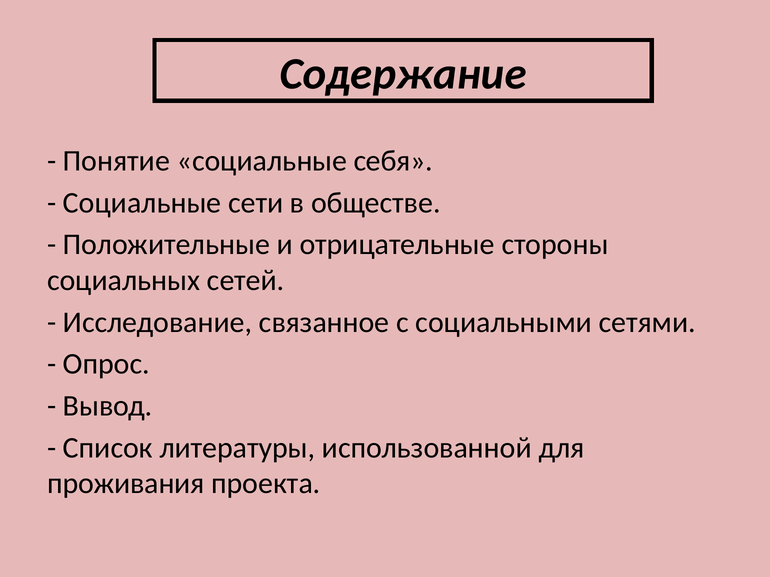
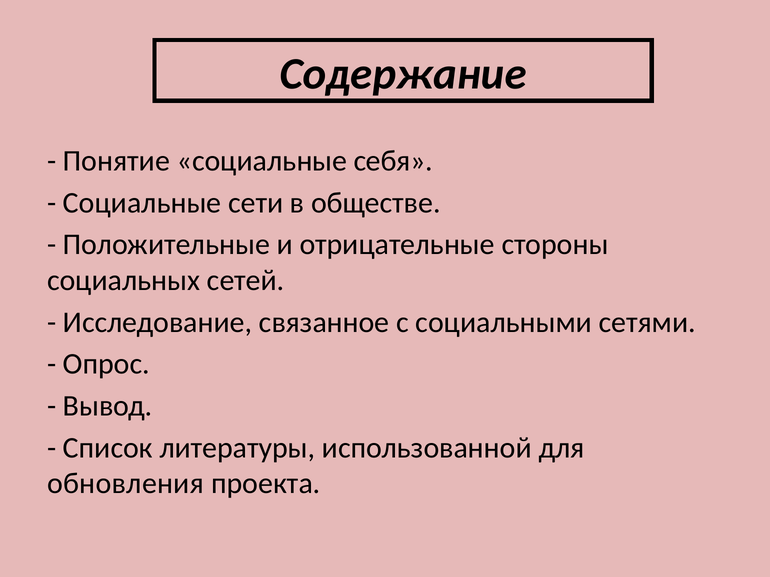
проживания: проживания -> обновления (126, 484)
